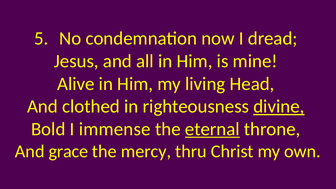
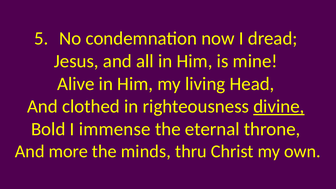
eternal underline: present -> none (212, 129)
grace: grace -> more (68, 151)
mercy: mercy -> minds (146, 151)
